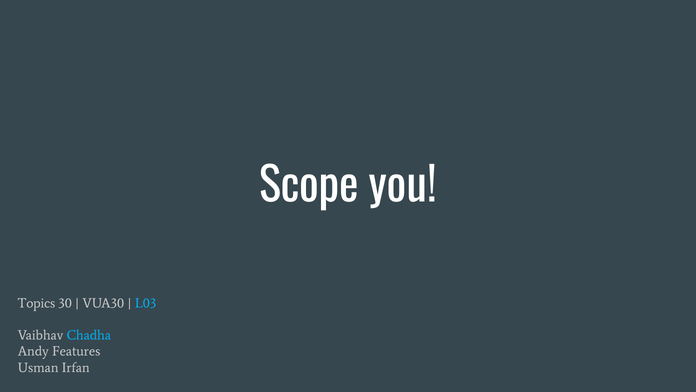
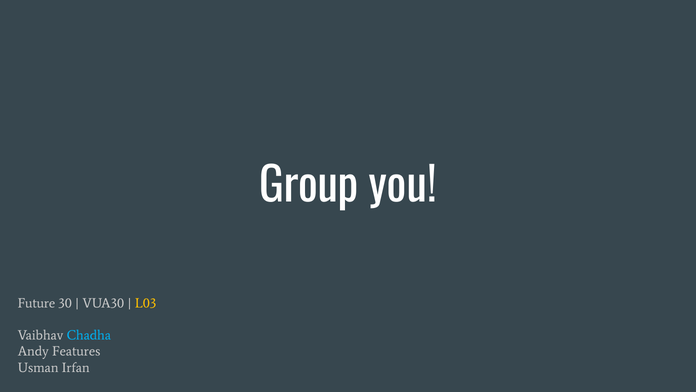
Scope: Scope -> Group (309, 186)
Topics: Topics -> Future (36, 303)
L03 colour: light blue -> yellow (146, 303)
